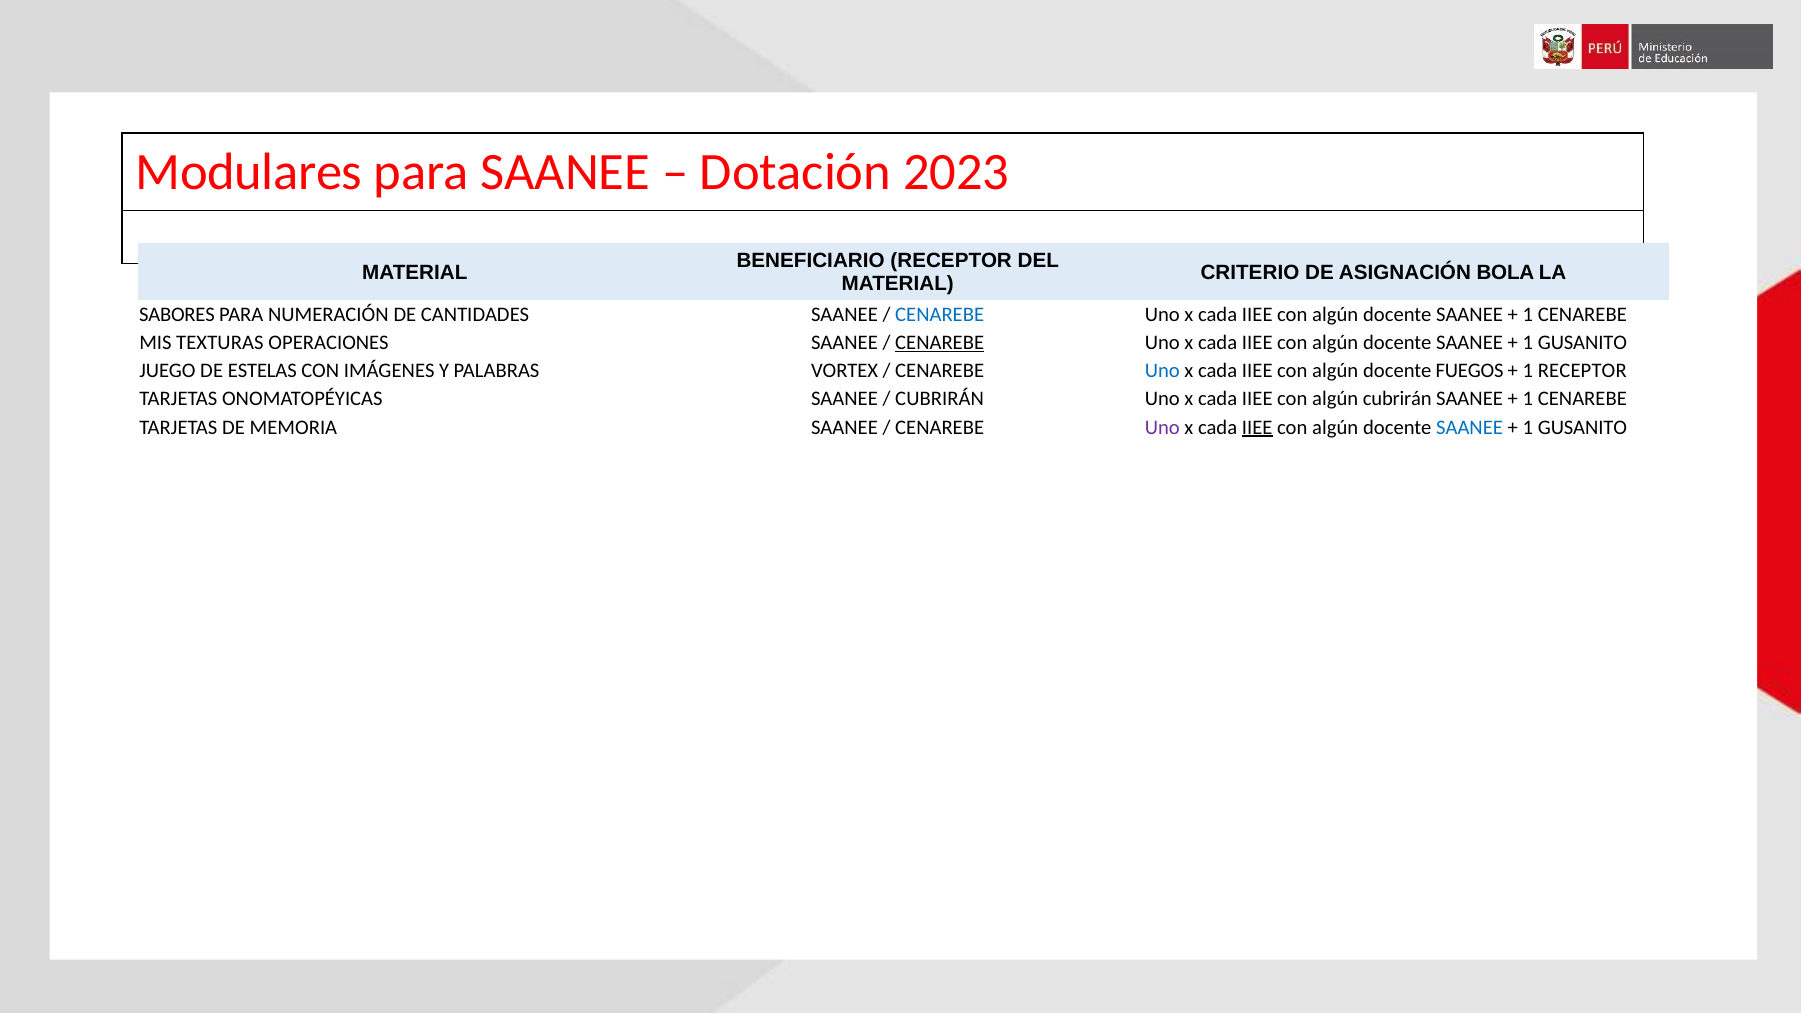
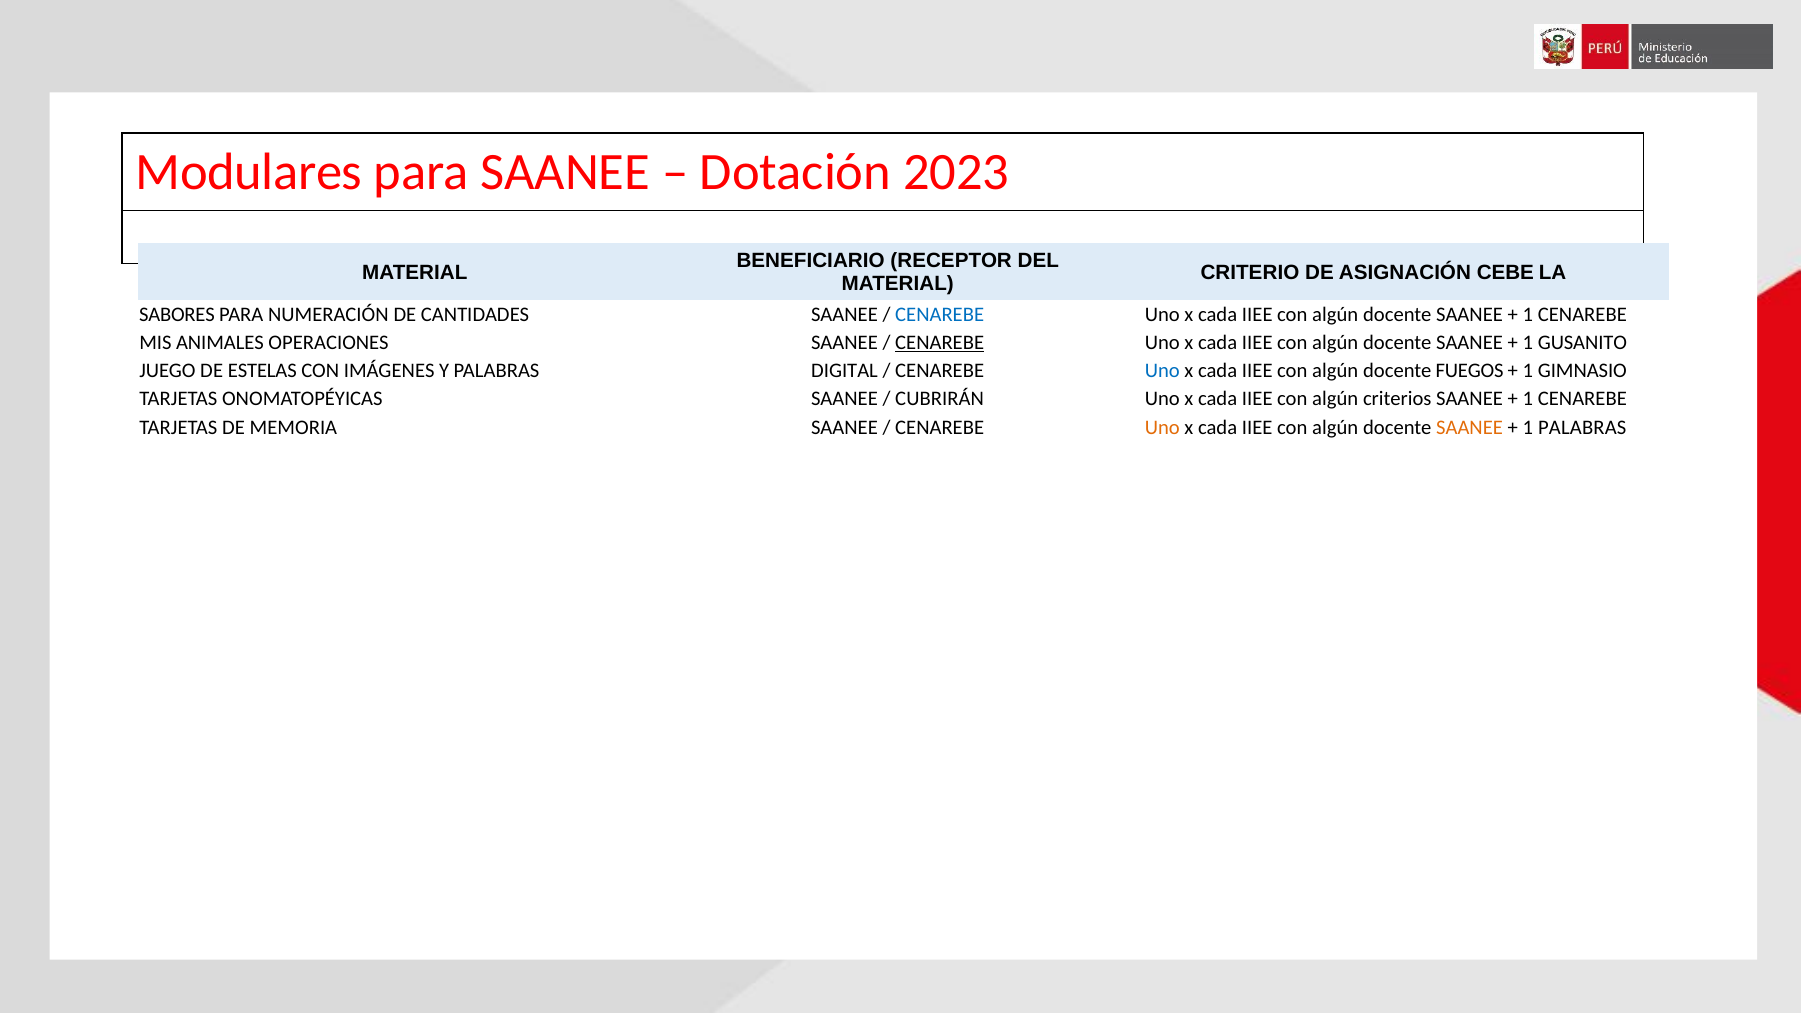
BOLA: BOLA -> CEBE (1505, 273)
TEXTURAS: TEXTURAS -> ANIMALES (220, 343)
VORTEX: VORTEX -> DIGITAL (845, 371)
1 RECEPTOR: RECEPTOR -> GIMNASIO (1582, 371)
algún cubrirán: cubrirán -> criterios (1397, 399)
Uno colour: purple -> orange (1162, 427)
IIEE underline: present -> none (1257, 427)
SAANEE colour: blue -> orange (1470, 427)
GUSANITO: GUSANITO -> PALABRAS (1582, 427)
